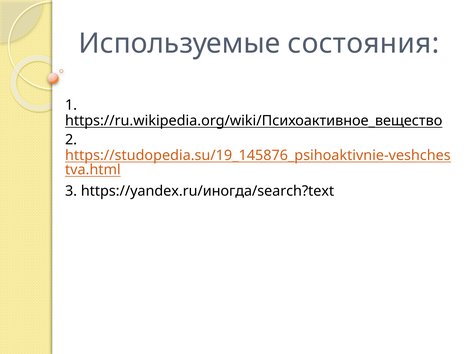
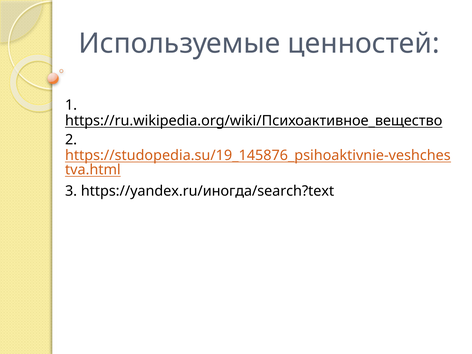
состояния: состояния -> ценностей (364, 43)
